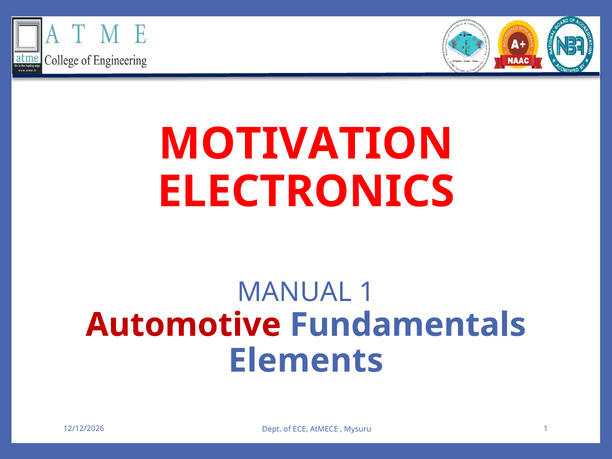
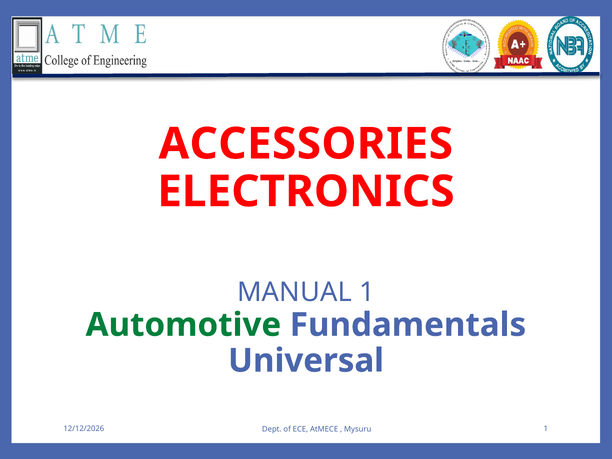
MOTIVATION: MOTIVATION -> ACCESSORIES (306, 144)
Automotive colour: red -> green (183, 325)
Elements: Elements -> Universal (306, 361)
